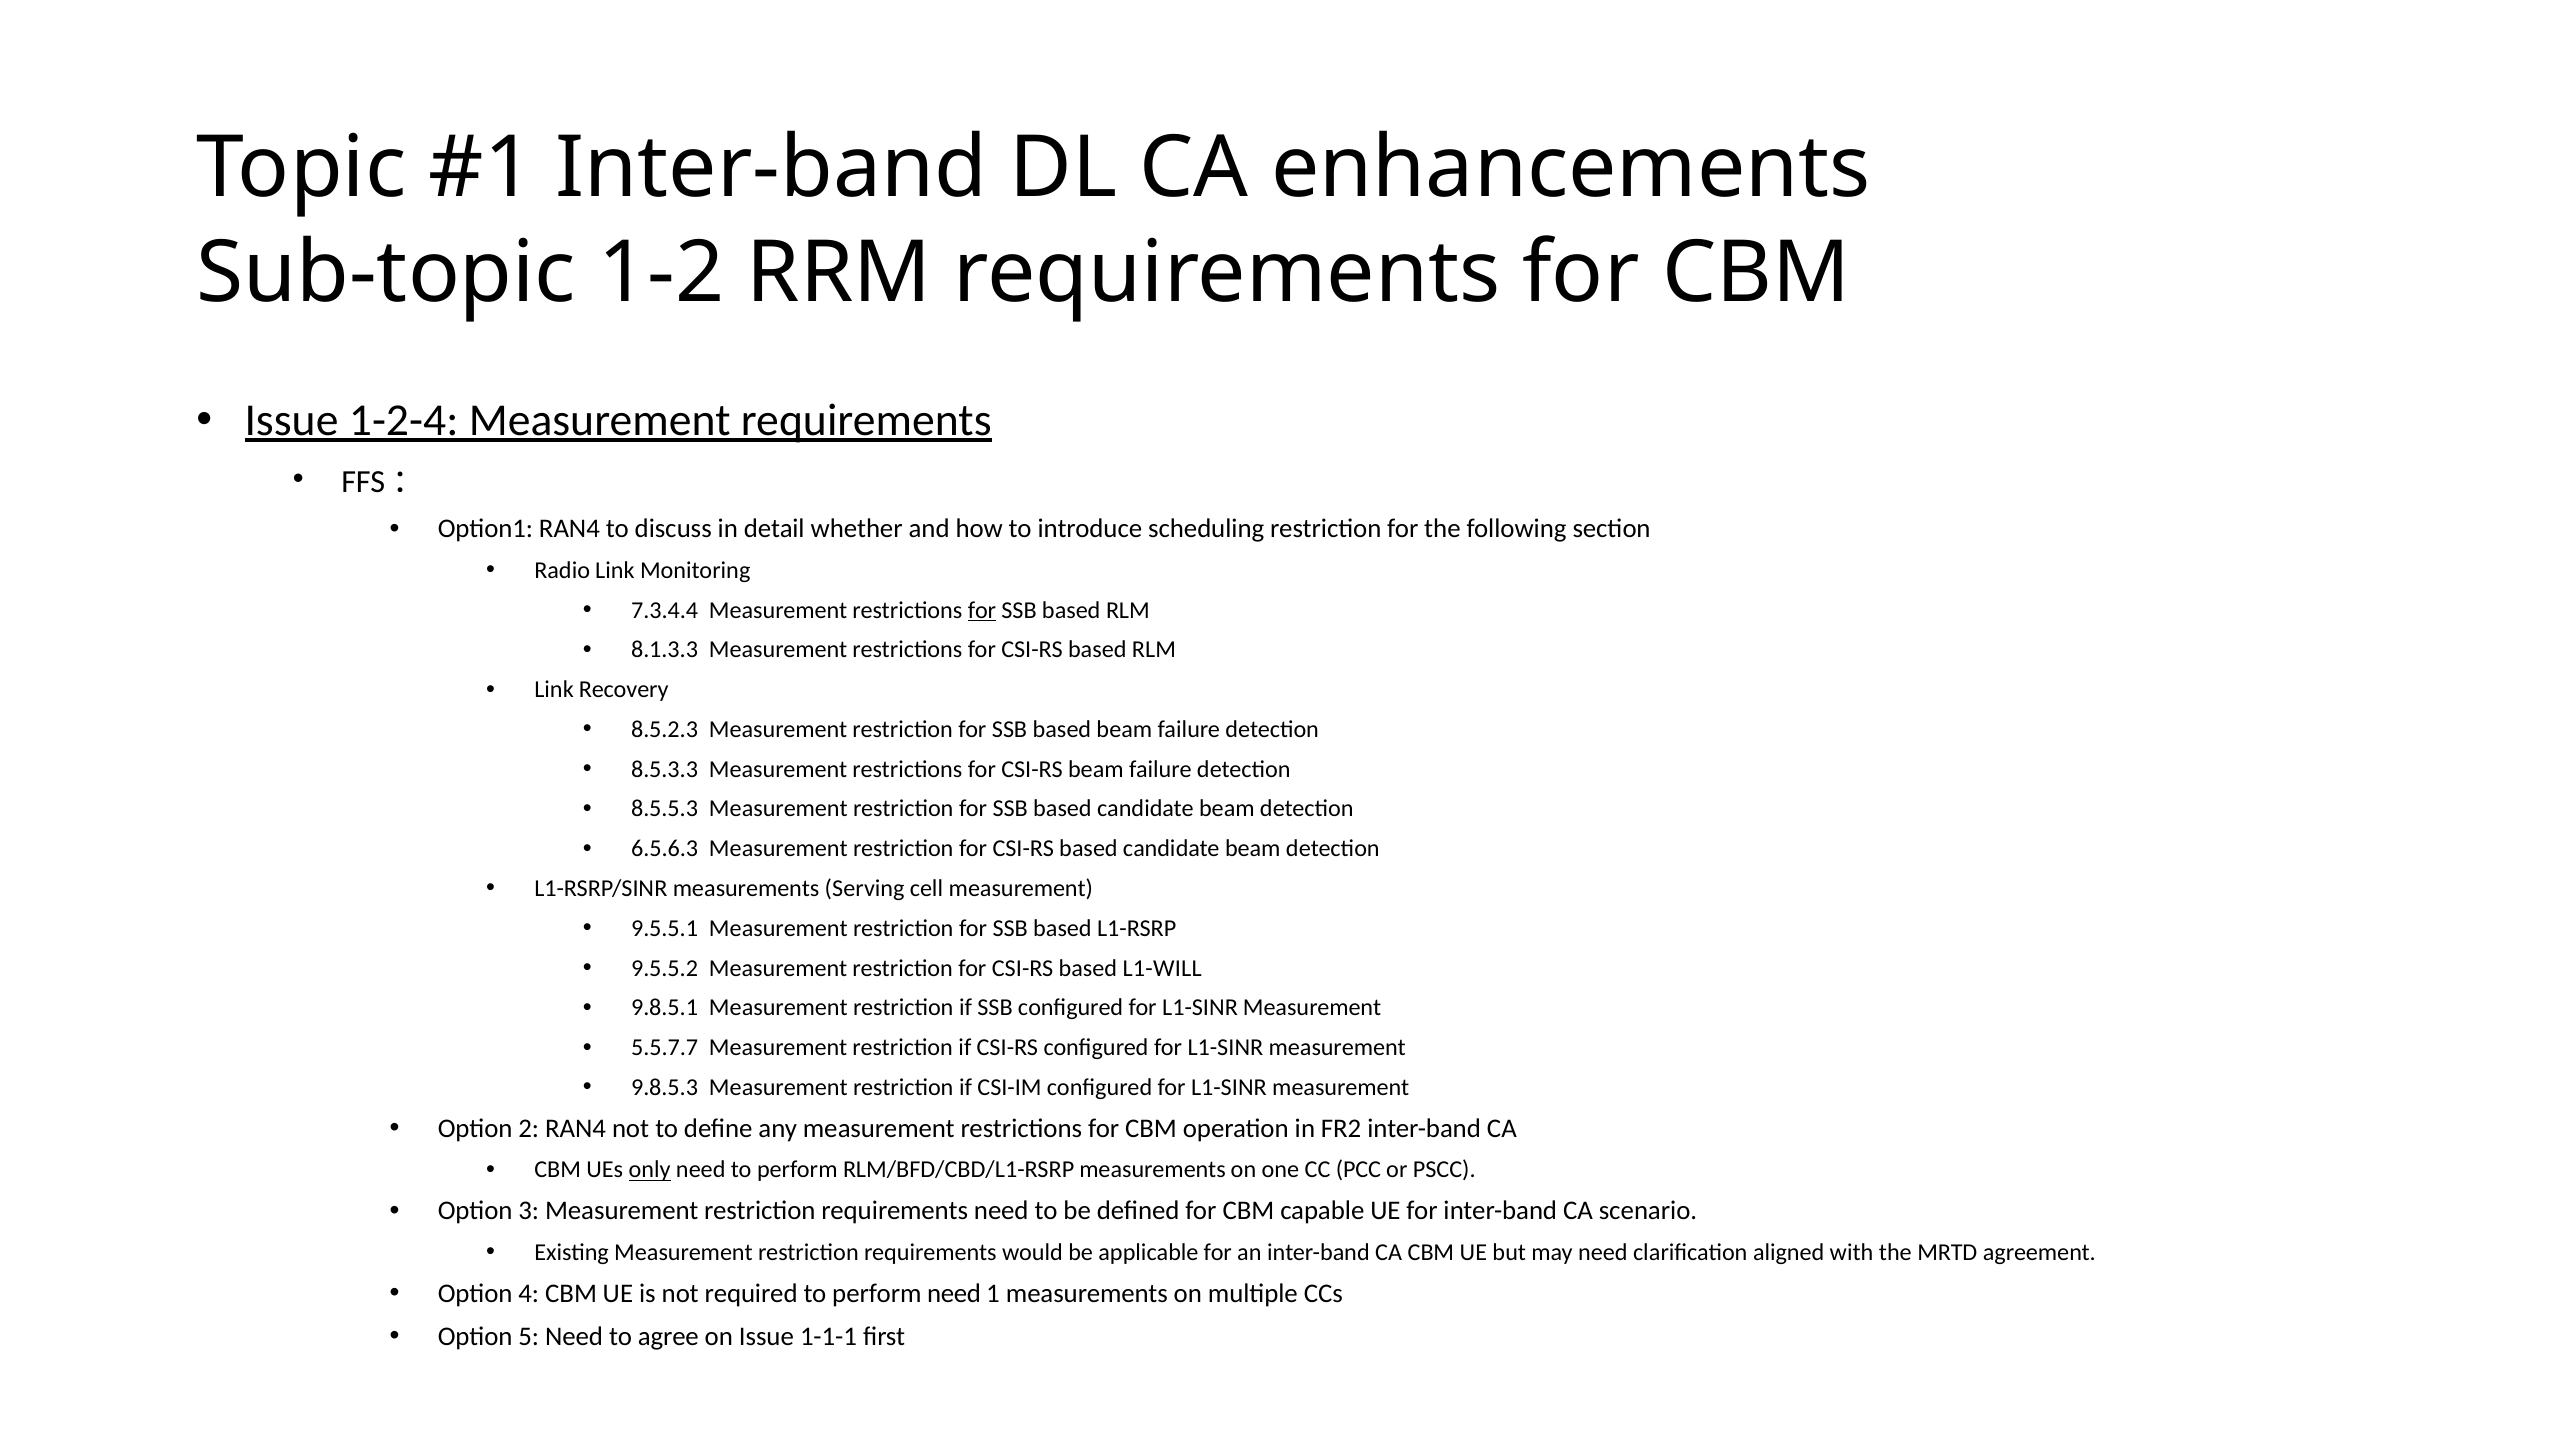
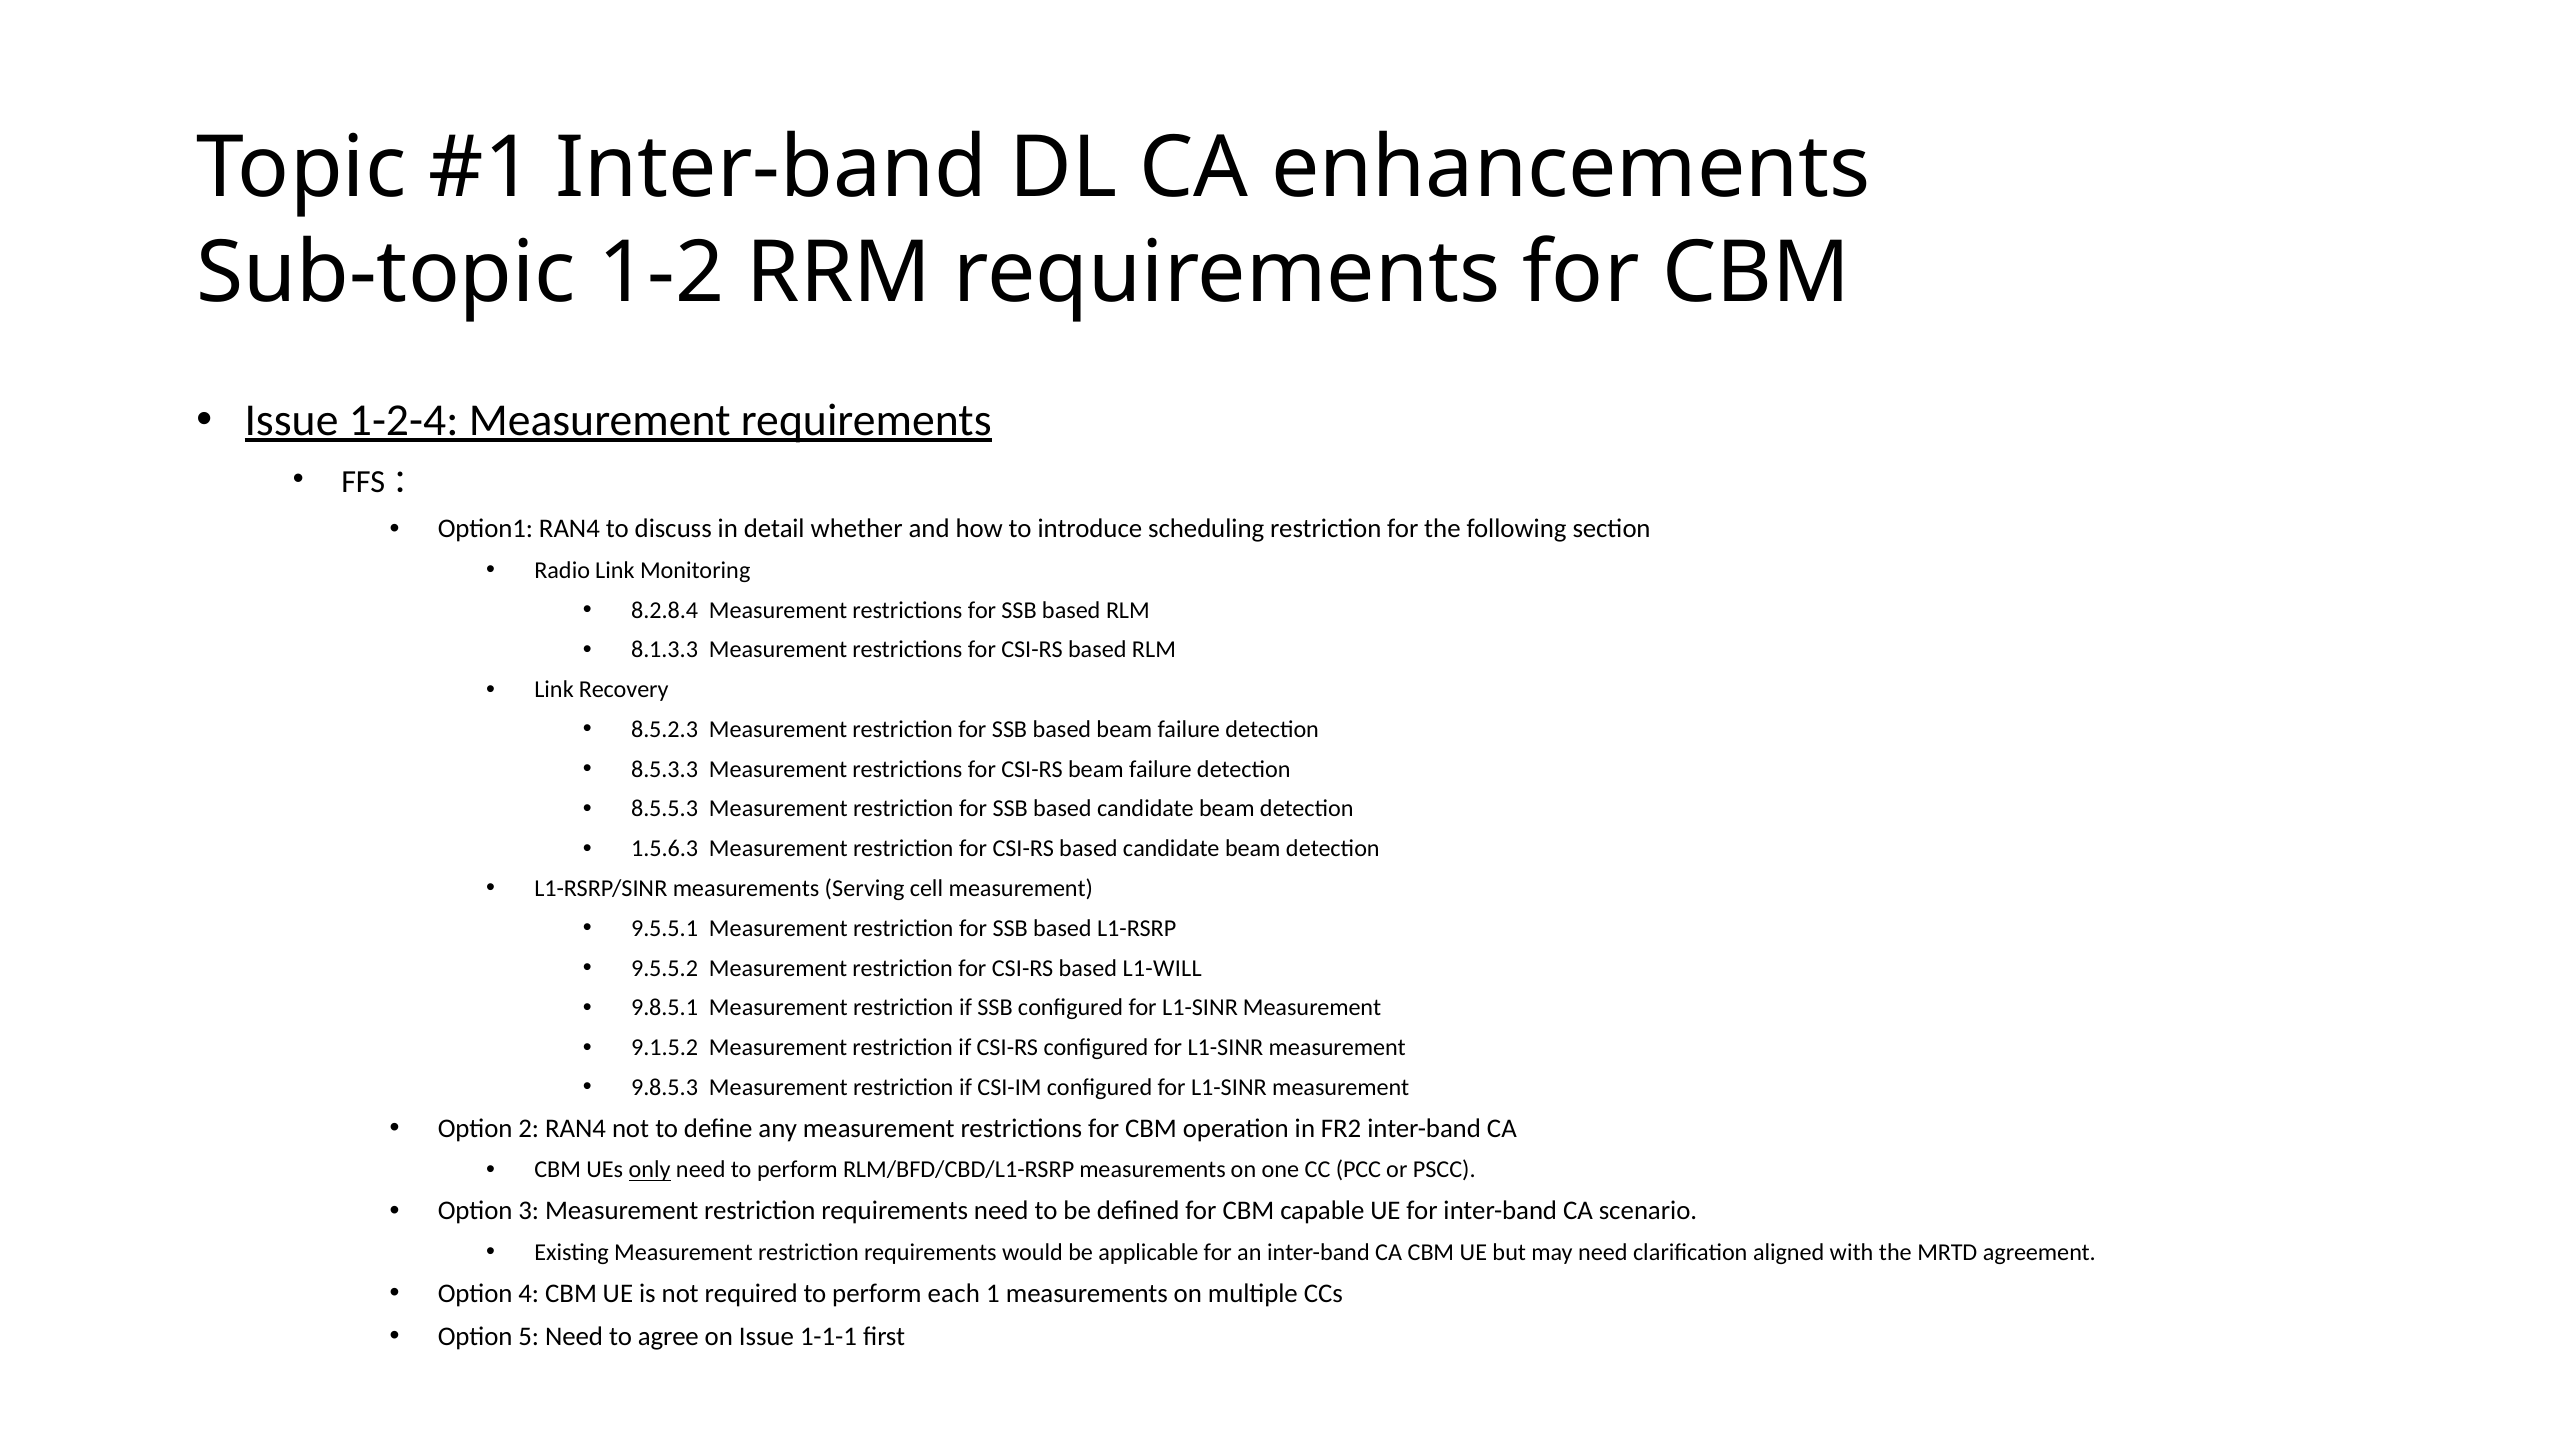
7.3.4.4: 7.3.4.4 -> 8.2.8.4 (665, 610)
for underline: present -> none (982, 610)
6.5.6.3: 6.5.6.3 -> 1.5.6.3 (665, 849)
5.5.7.7: 5.5.7.7 -> 9.1.5.2 (665, 1048)
perform need: need -> each (954, 1293)
